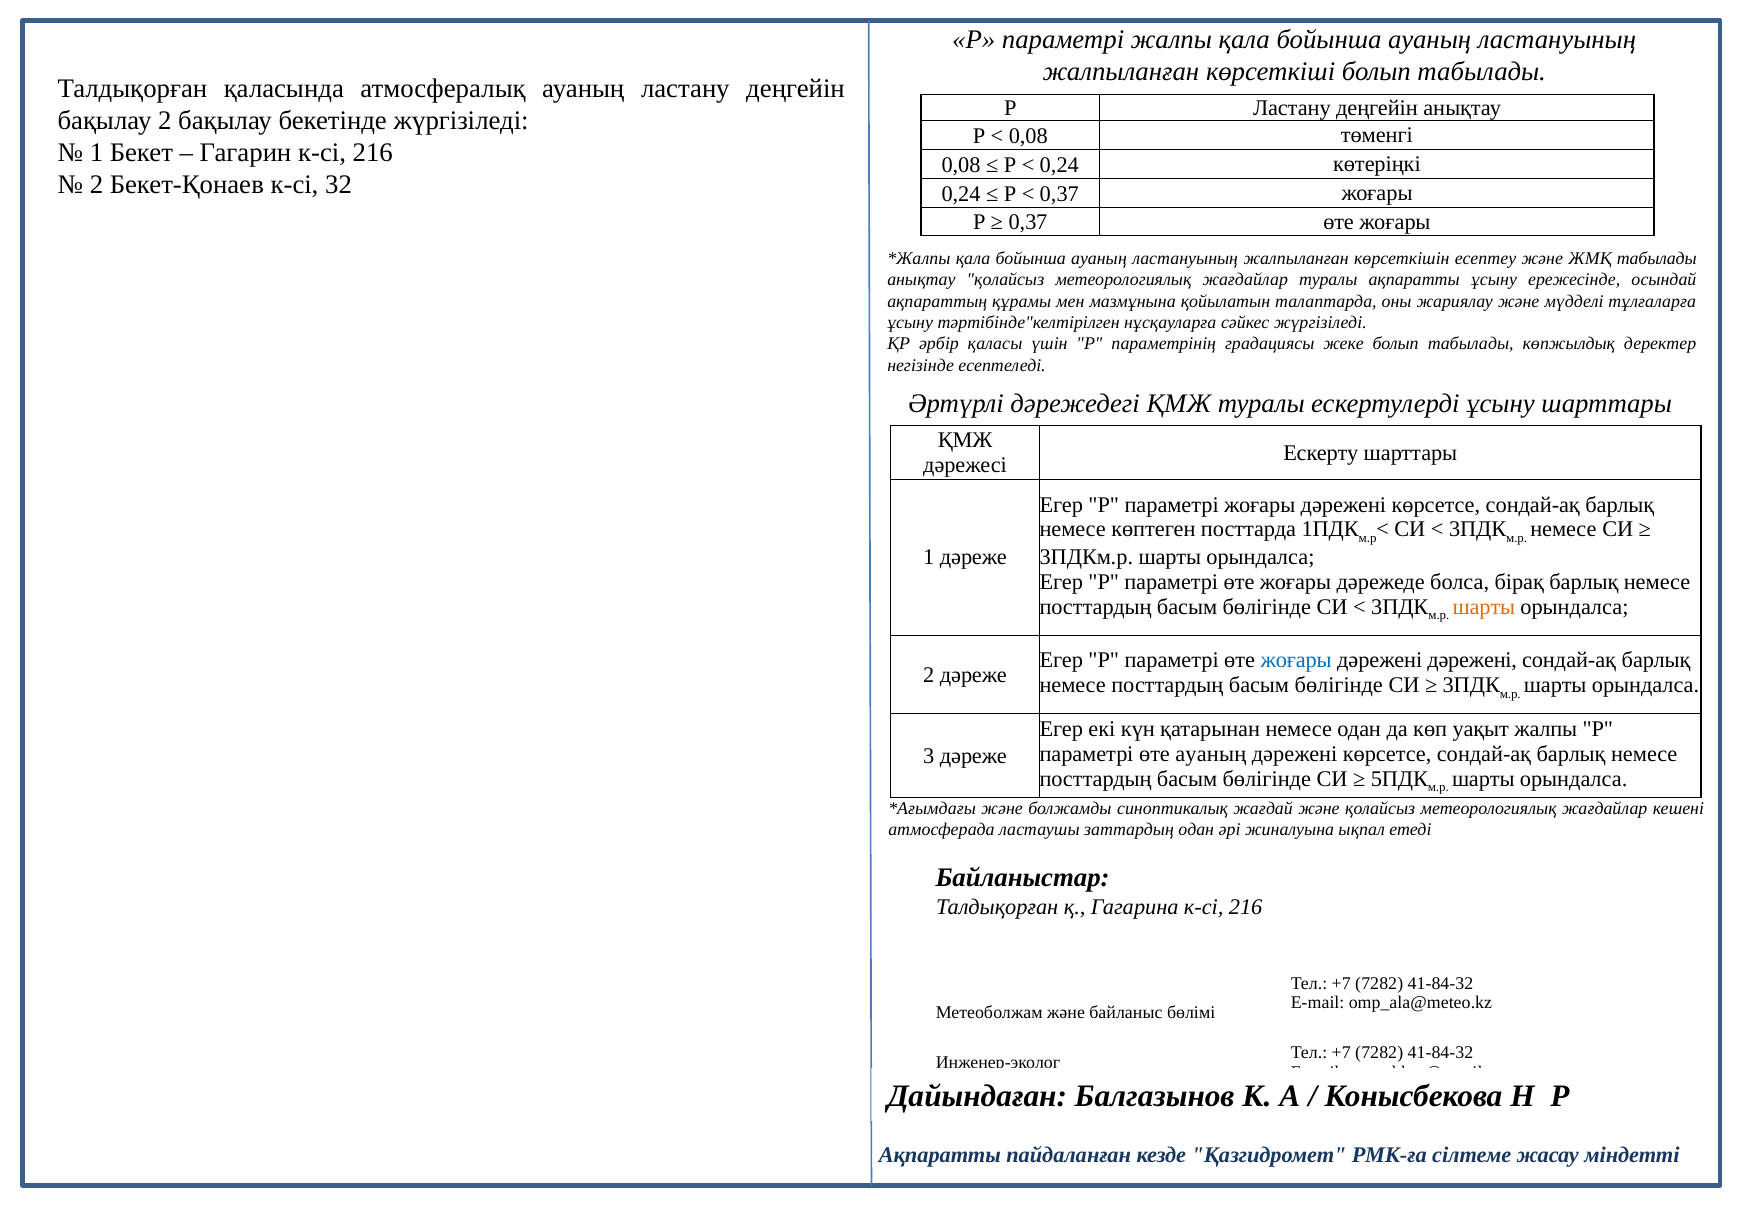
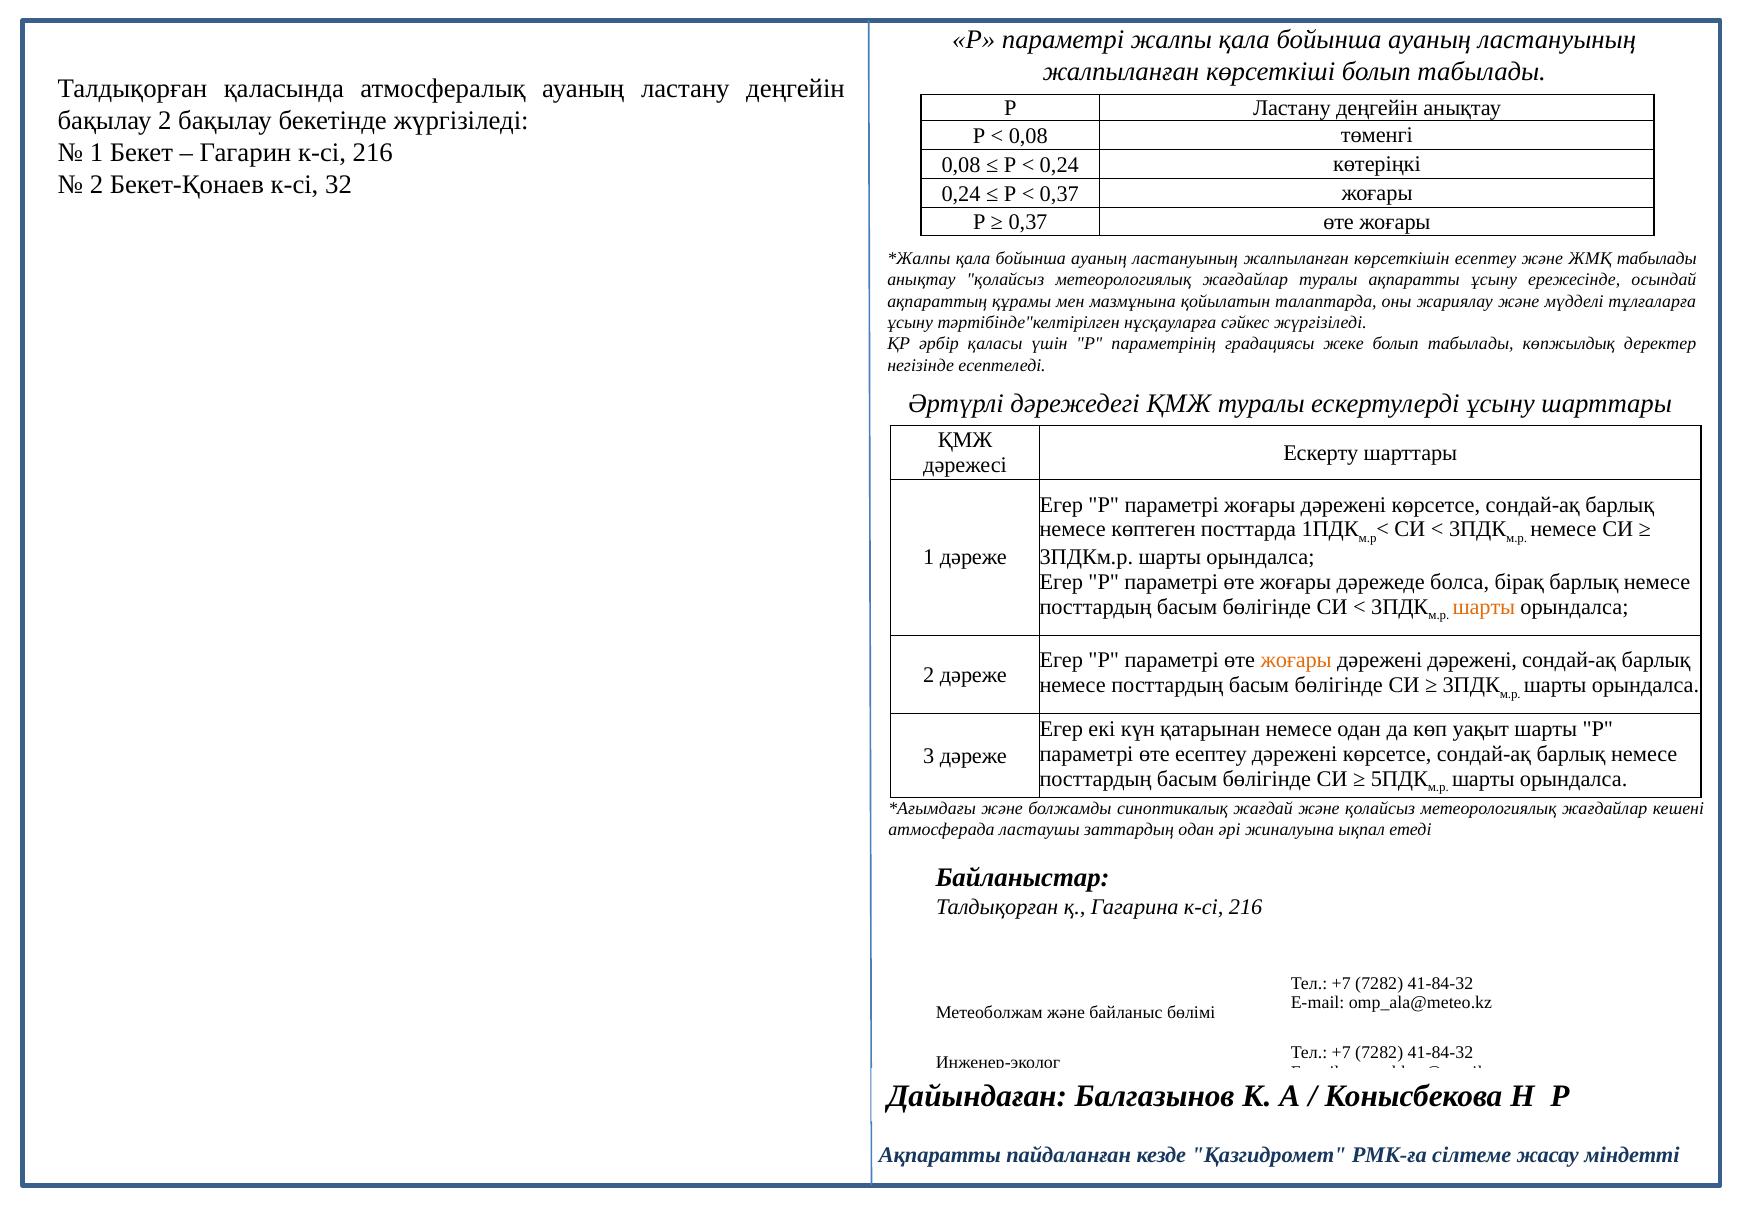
жоғары colour: blue -> orange (1296, 661)
уақыт жалпы: жалпы -> шарты (1546, 730)
өте ауаның: ауаның -> есептеу (1211, 755)
